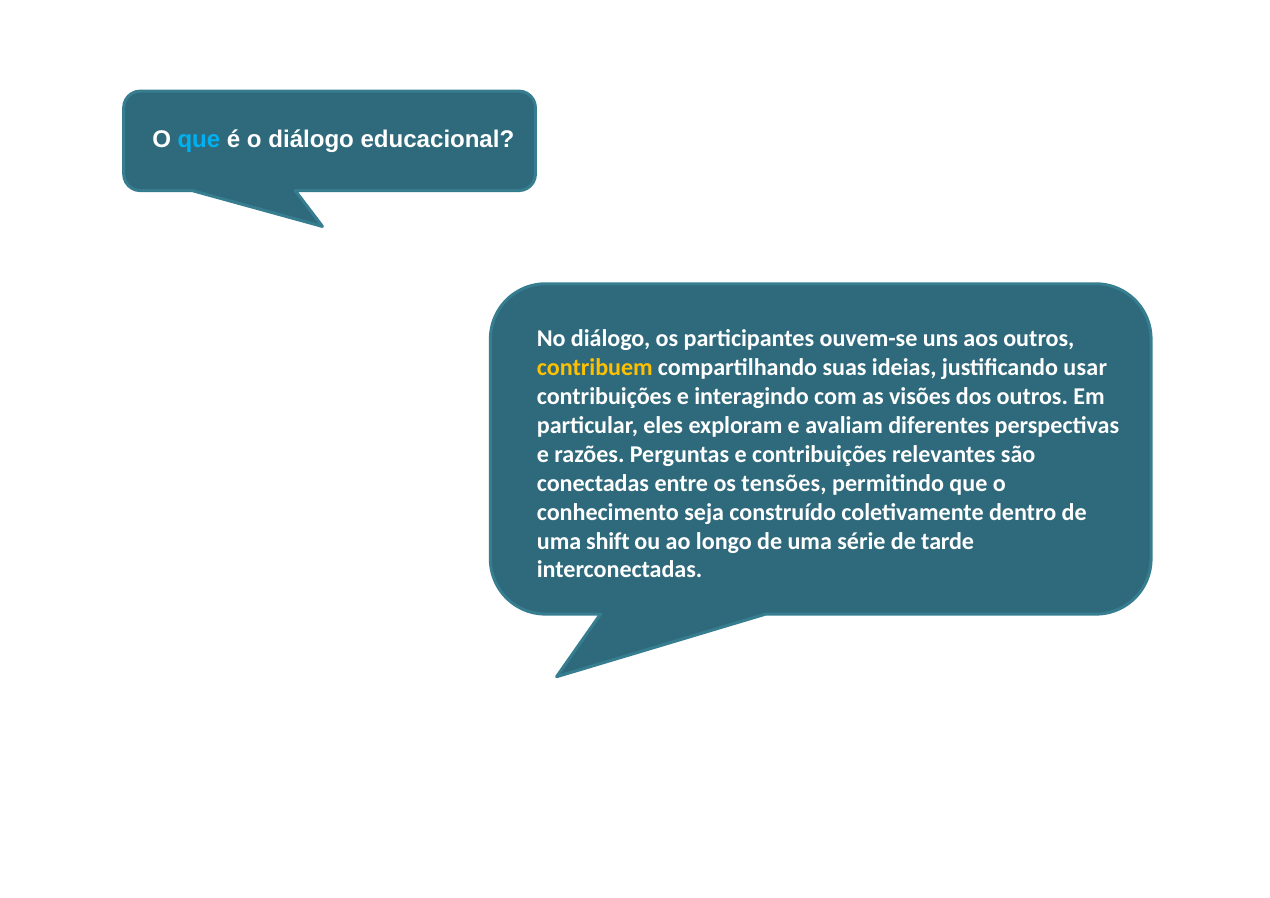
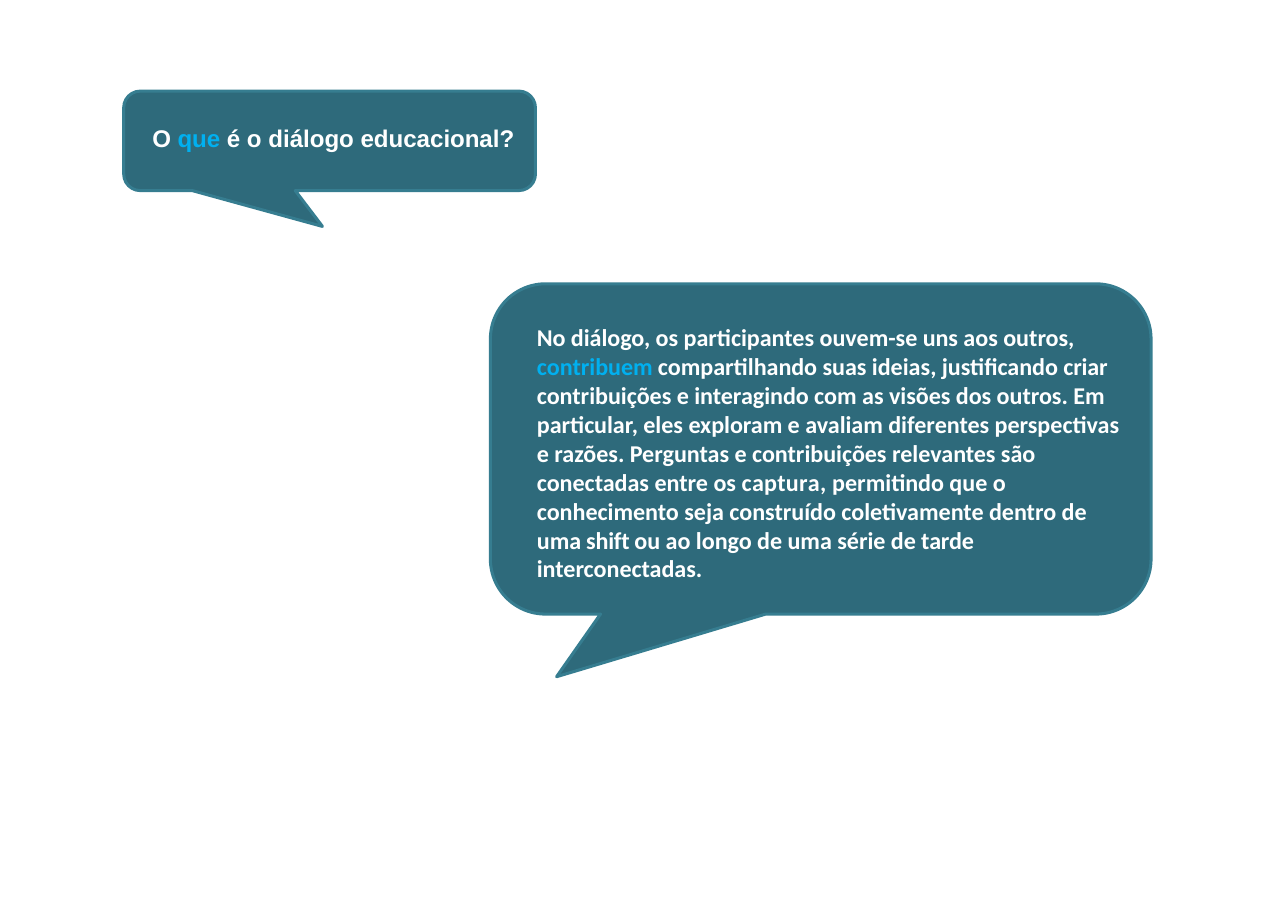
contribuem colour: yellow -> light blue (595, 368)
usar: usar -> criar (1086, 368)
tensões: tensões -> captura (784, 483)
